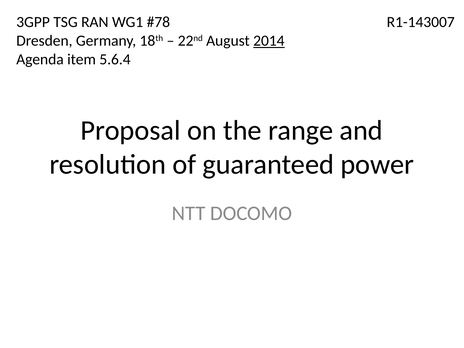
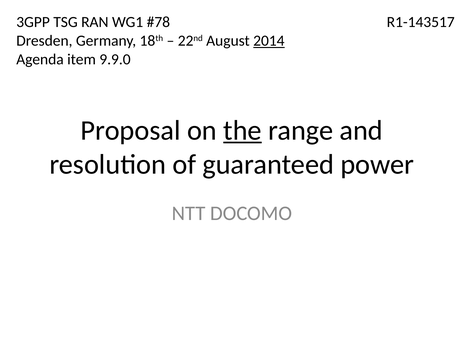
R1-143007: R1-143007 -> R1-143517 (421, 22)
5.6.4: 5.6.4 -> 9.9.0 (115, 59)
the underline: none -> present (243, 130)
